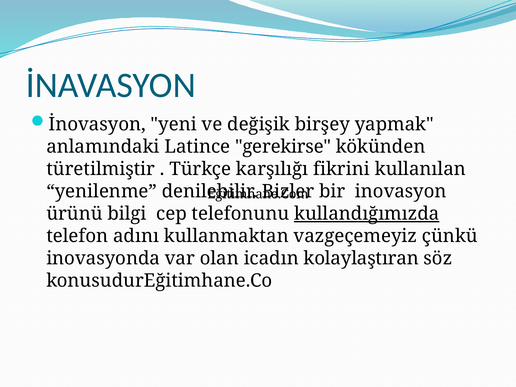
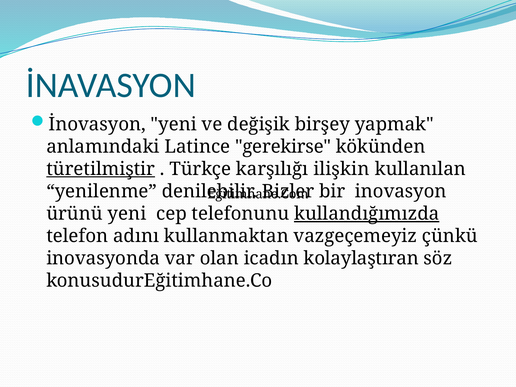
türetilmiştir underline: none -> present (101, 169)
fikrini: fikrini -> ilişkin (341, 169)
ürünü bilgi: bilgi -> yeni (127, 214)
